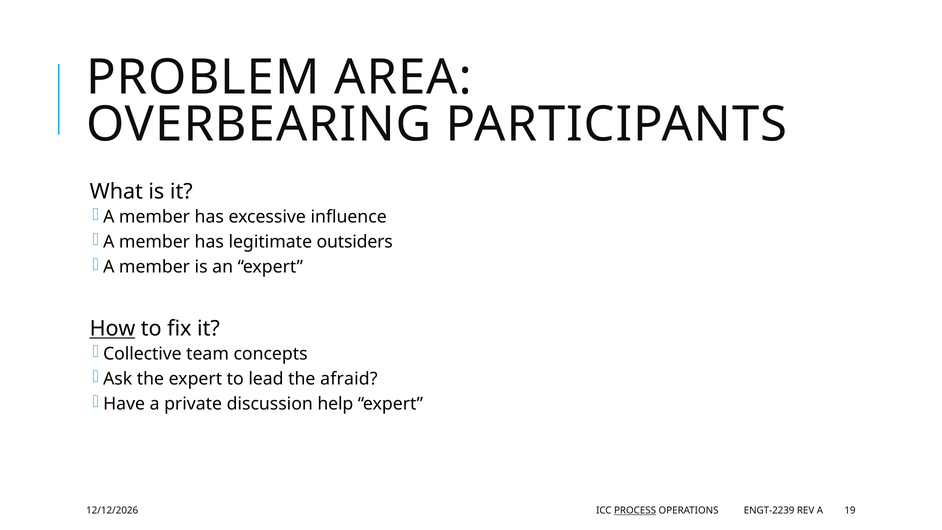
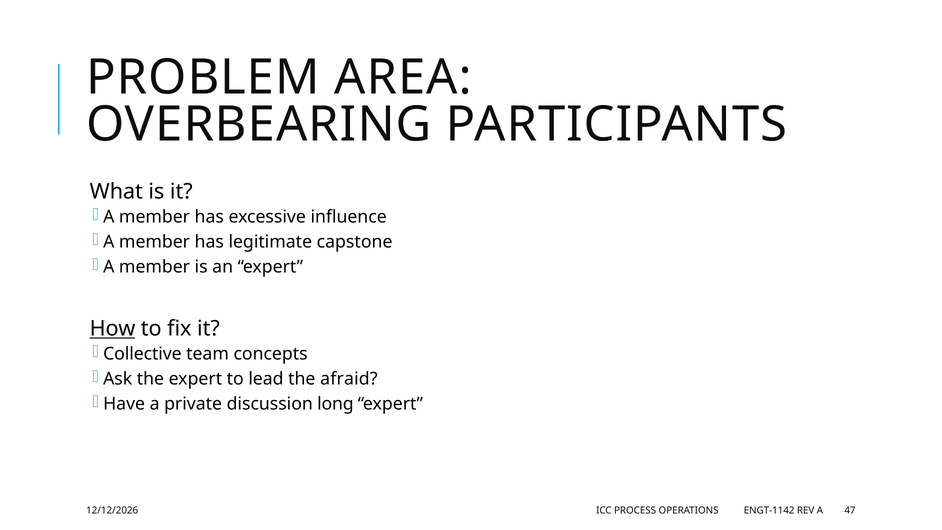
outsiders: outsiders -> capstone (355, 242)
help: help -> long (335, 404)
PROCESS underline: present -> none (635, 510)
ENGT-2239: ENGT-2239 -> ENGT-1142 (769, 510)
19: 19 -> 47 (850, 510)
